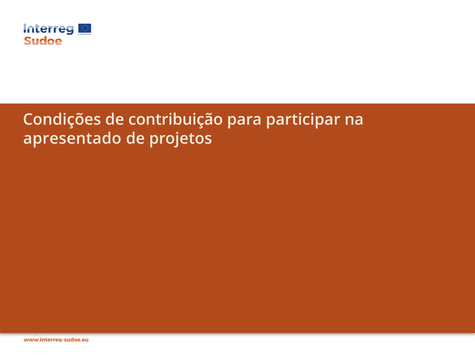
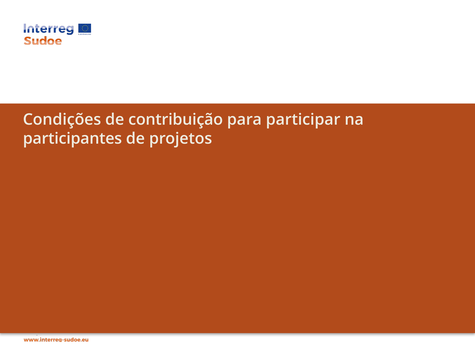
apresentado: apresentado -> participantes (72, 139)
